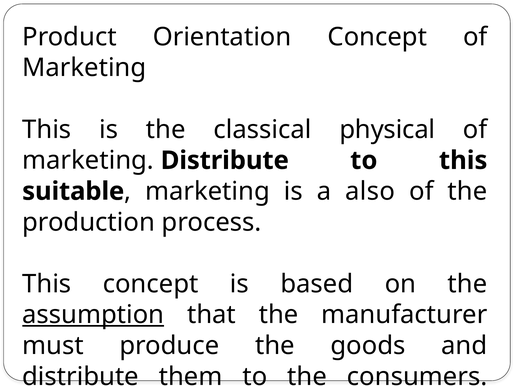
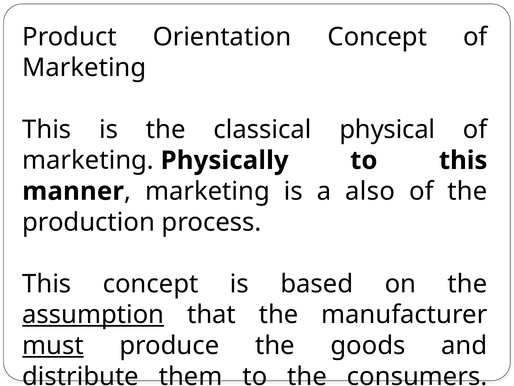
marketing Distribute: Distribute -> Physically (225, 160)
suitable: suitable -> manner (73, 191)
must underline: none -> present (53, 345)
